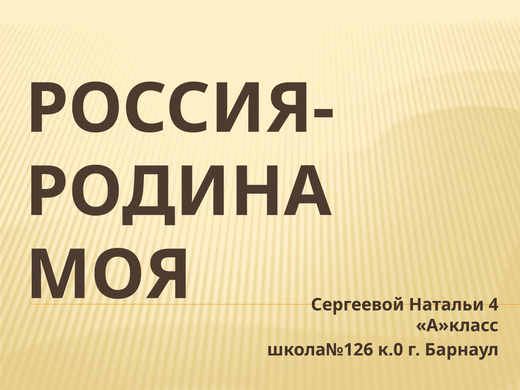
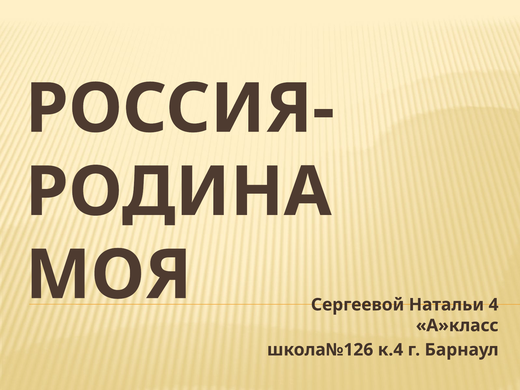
к.0: к.0 -> к.4 (390, 350)
